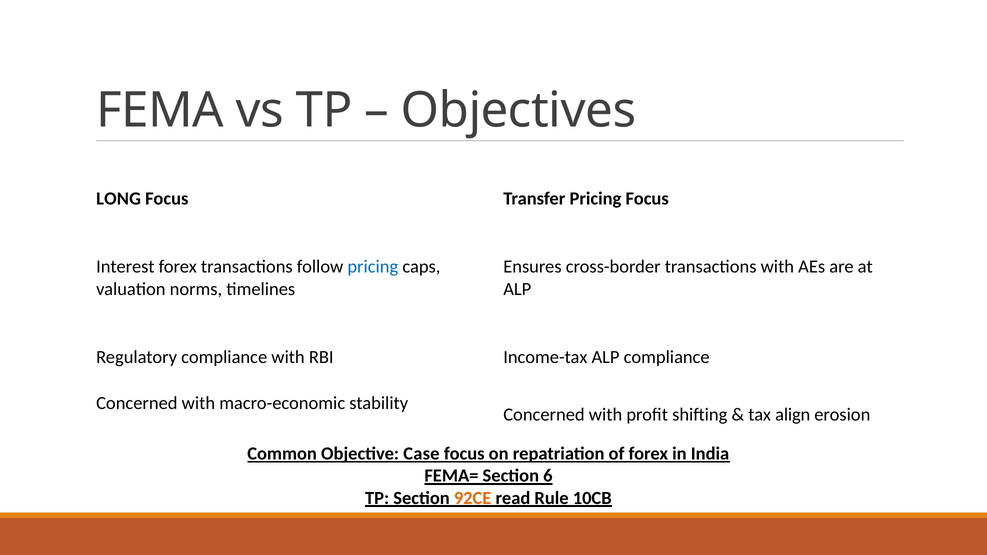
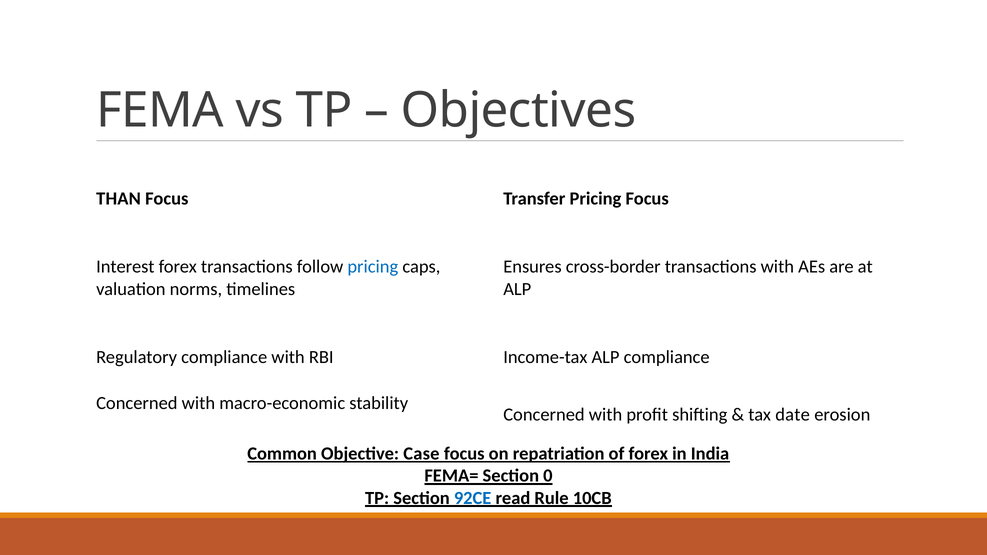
LONG: LONG -> THAN (119, 199)
align: align -> date (793, 415)
6: 6 -> 0 (548, 476)
92CE colour: orange -> blue (473, 498)
